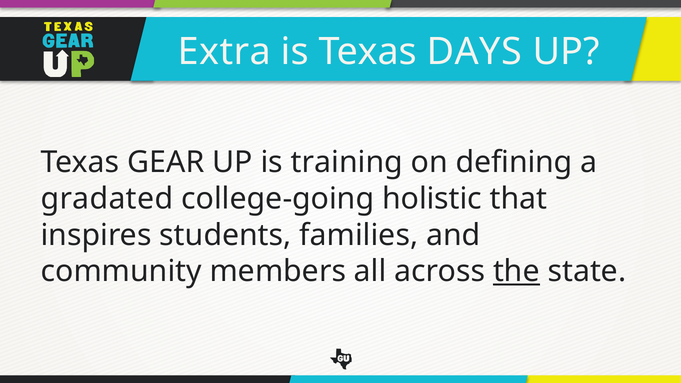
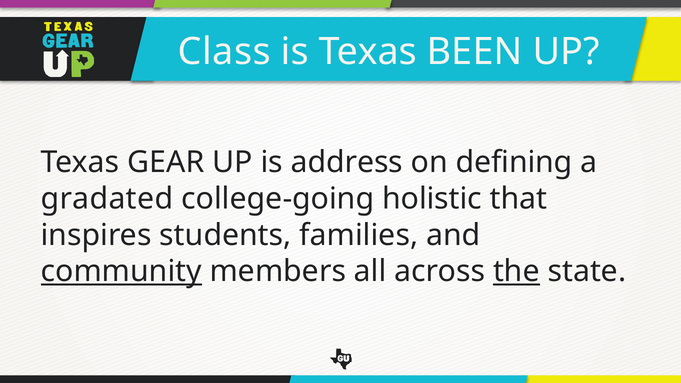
Extra: Extra -> Class (224, 52)
DAYS: DAYS -> BEEN (475, 52)
training: training -> address (347, 163)
community underline: none -> present (121, 272)
